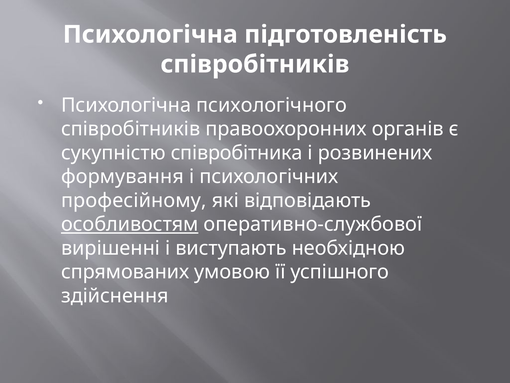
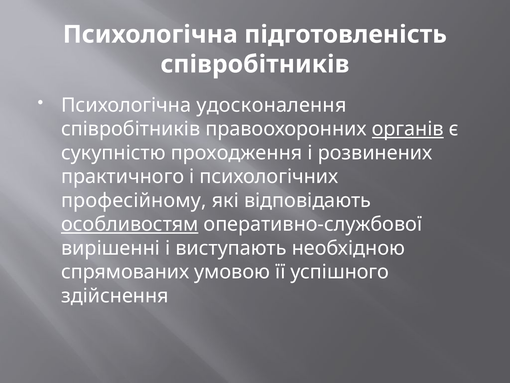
психологічного: психологічного -> удосконалення (271, 105)
органів underline: none -> present (408, 129)
співробітника: співробітника -> проходження (237, 153)
формування: формування -> практичного (123, 176)
